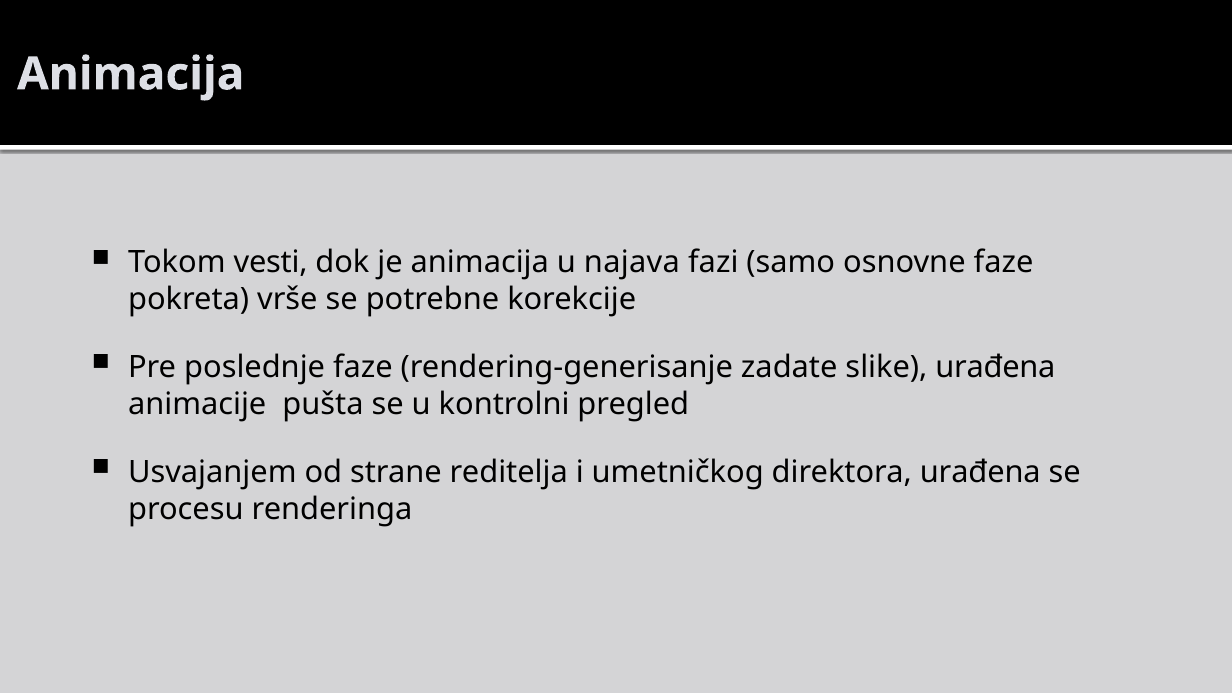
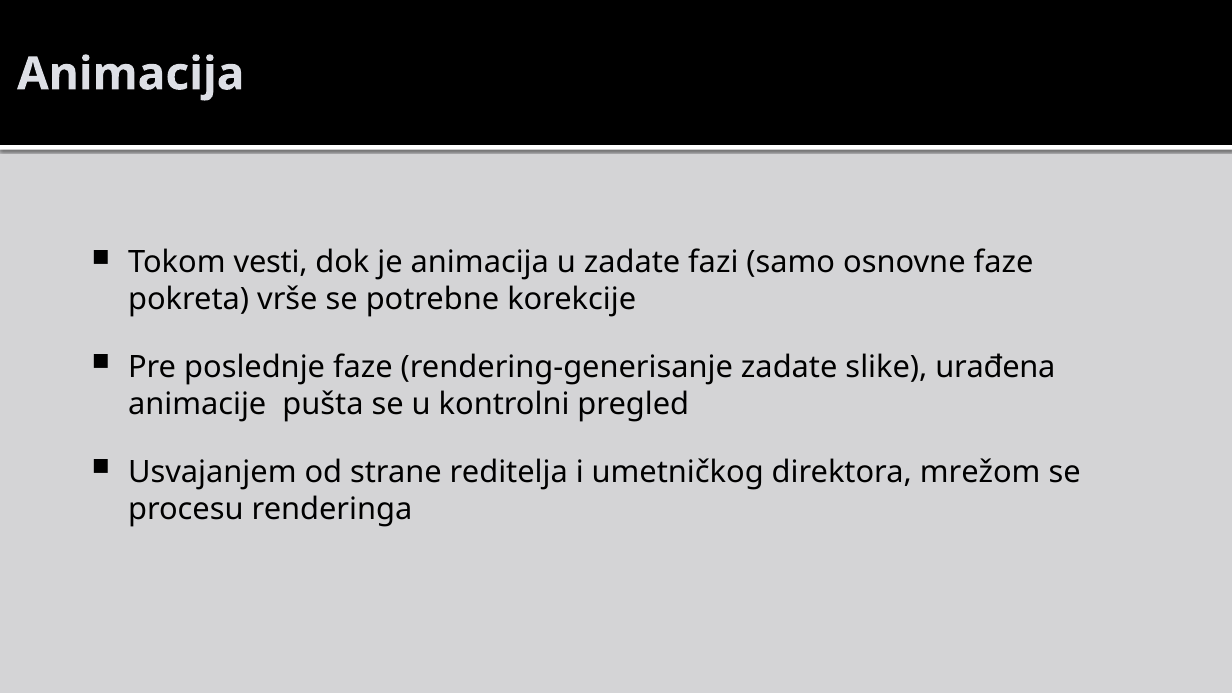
u najava: najava -> zadate (632, 262)
direktora urađena: urađena -> mrežom (980, 472)
